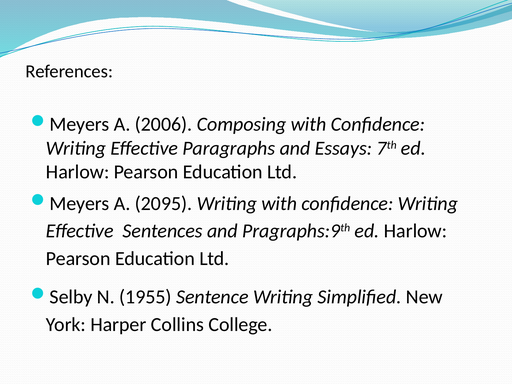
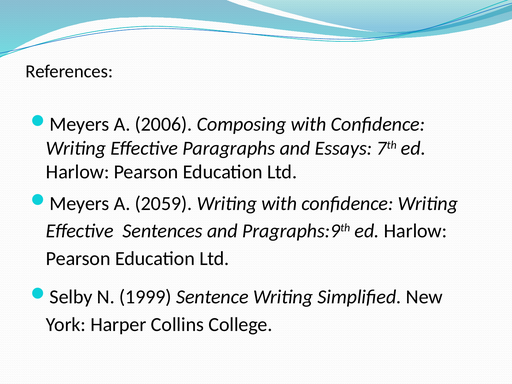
2095: 2095 -> 2059 (164, 204)
1955: 1955 -> 1999 (145, 297)
